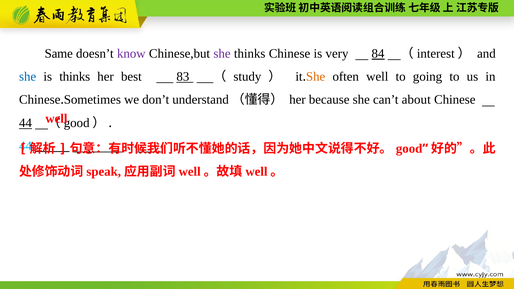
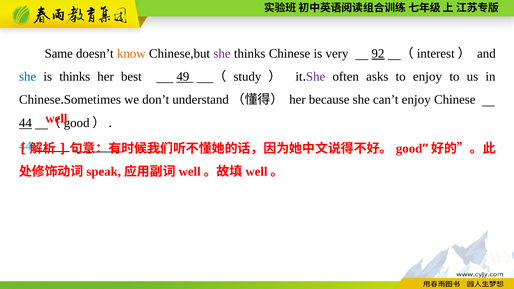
know colour: purple -> orange (131, 54)
84: 84 -> 92 (378, 54)
83: 83 -> 49 (183, 77)
She colour: orange -> purple (316, 77)
often well: well -> asks (377, 77)
to going: going -> enjoy (427, 77)
can’t about: about -> enjoy (416, 100)
